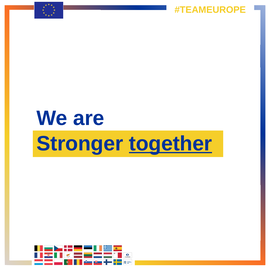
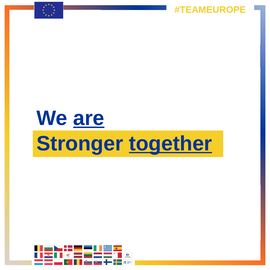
are underline: none -> present (89, 118)
